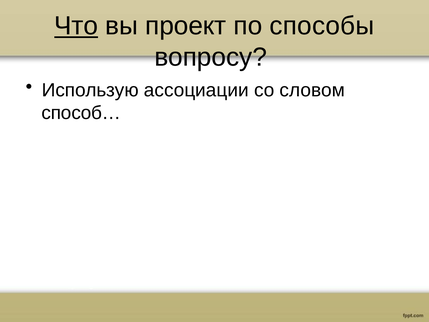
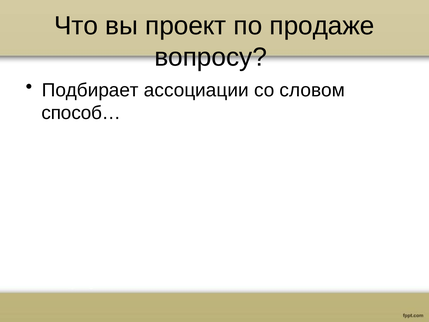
Что underline: present -> none (76, 26)
способы: способы -> продаже (322, 26)
Использую: Использую -> Подбирает (90, 90)
